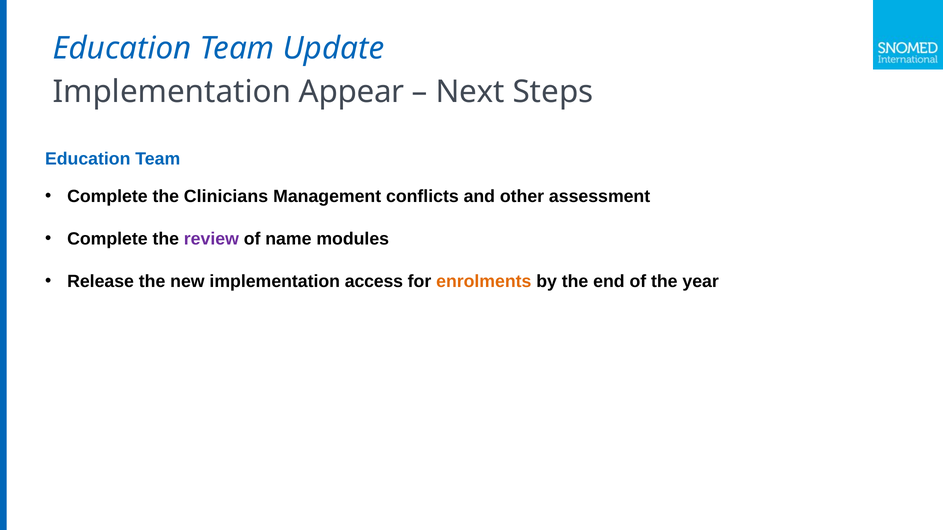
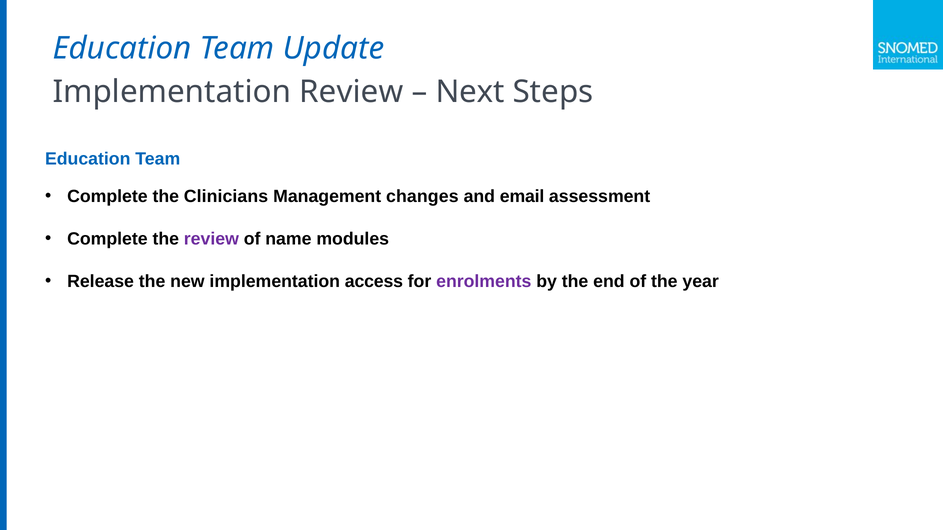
Implementation Appear: Appear -> Review (351, 92)
conflicts: conflicts -> changes (422, 197)
other: other -> email (522, 197)
enrolments colour: orange -> purple (484, 282)
